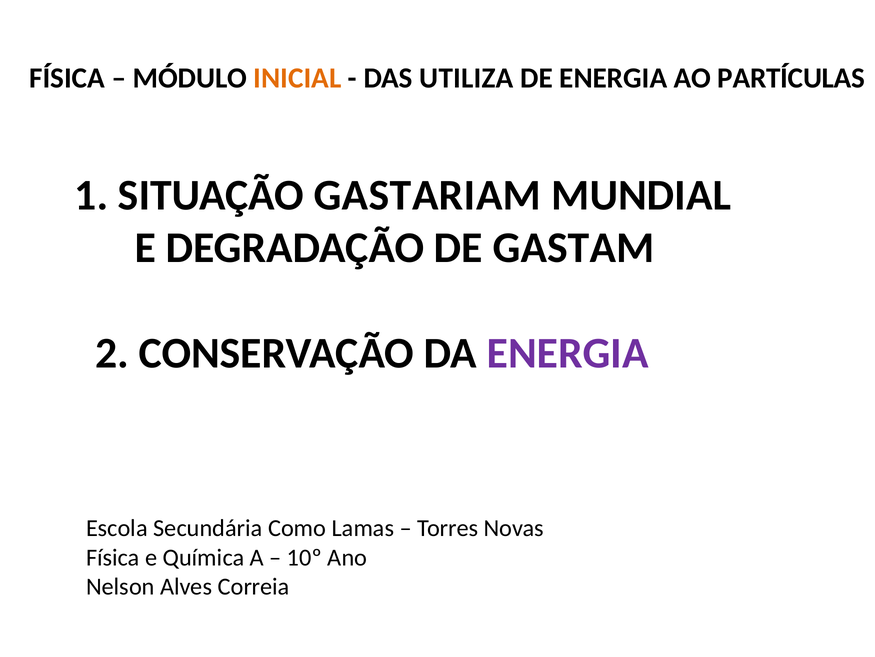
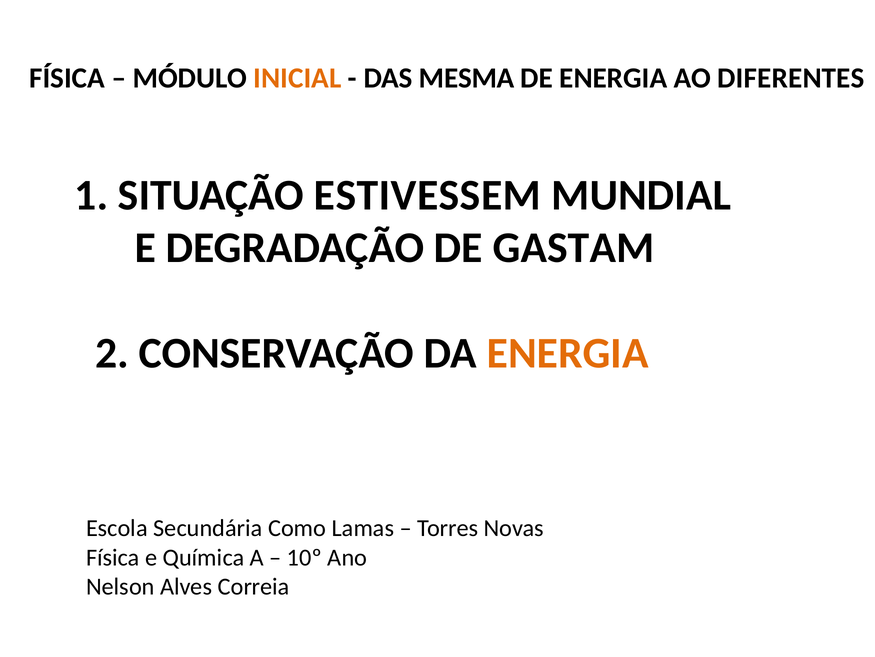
UTILIZA: UTILIZA -> MESMA (467, 78)
PARTÍCULAS: PARTÍCULAS -> DIFERENTES (791, 78)
GASTARIAM: GASTARIAM -> ESTIVESSEM (427, 195)
ENERGIA colour: purple -> orange (568, 353)
